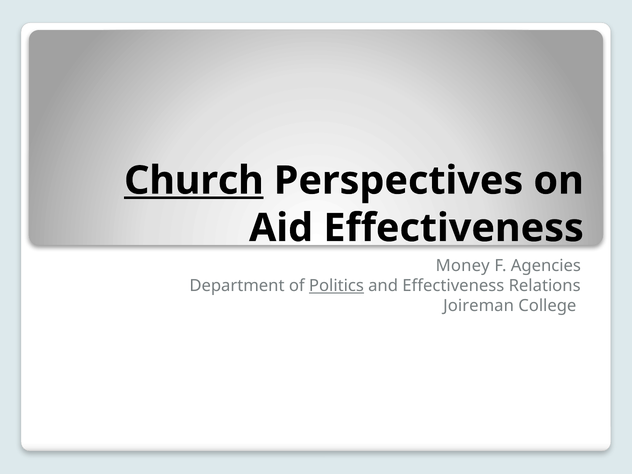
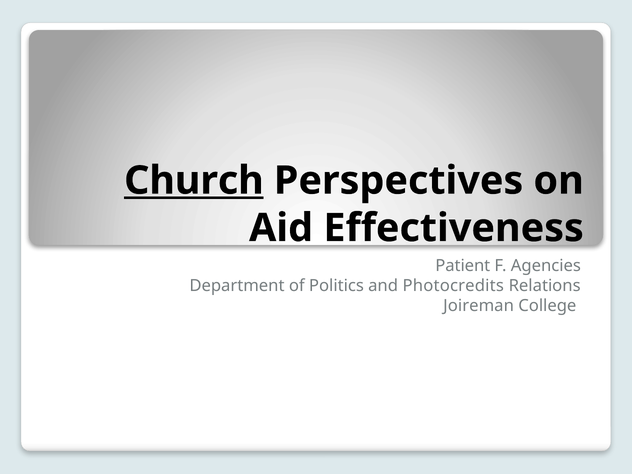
Money: Money -> Patient (463, 266)
Politics underline: present -> none (336, 286)
and Effectiveness: Effectiveness -> Photocredits (453, 286)
